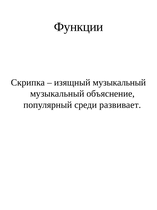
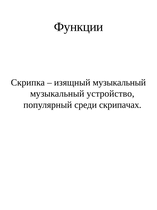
объяснение: объяснение -> устройство (111, 93)
развивает: развивает -> скрипачах (120, 105)
